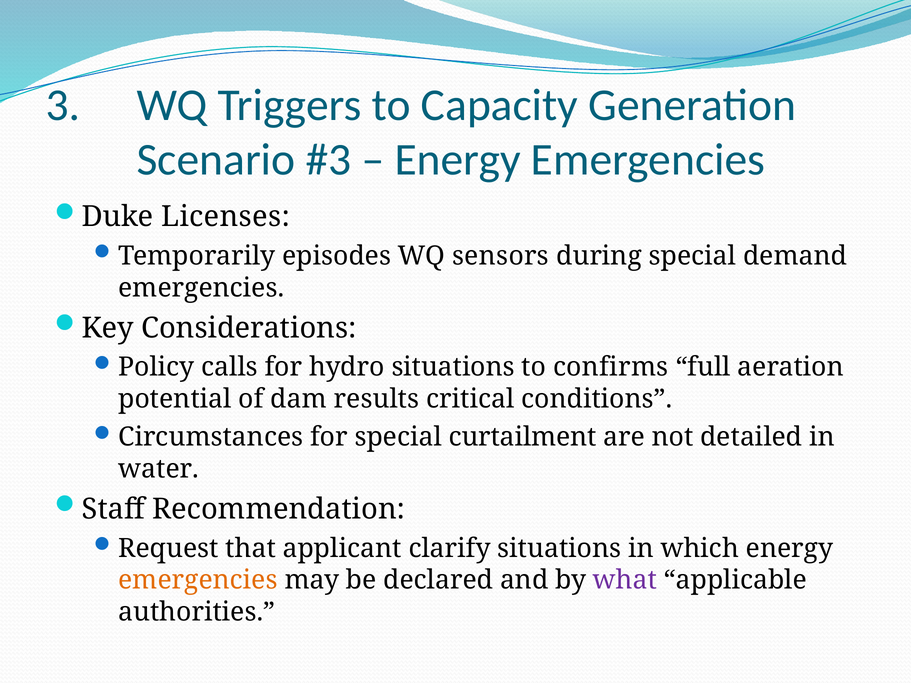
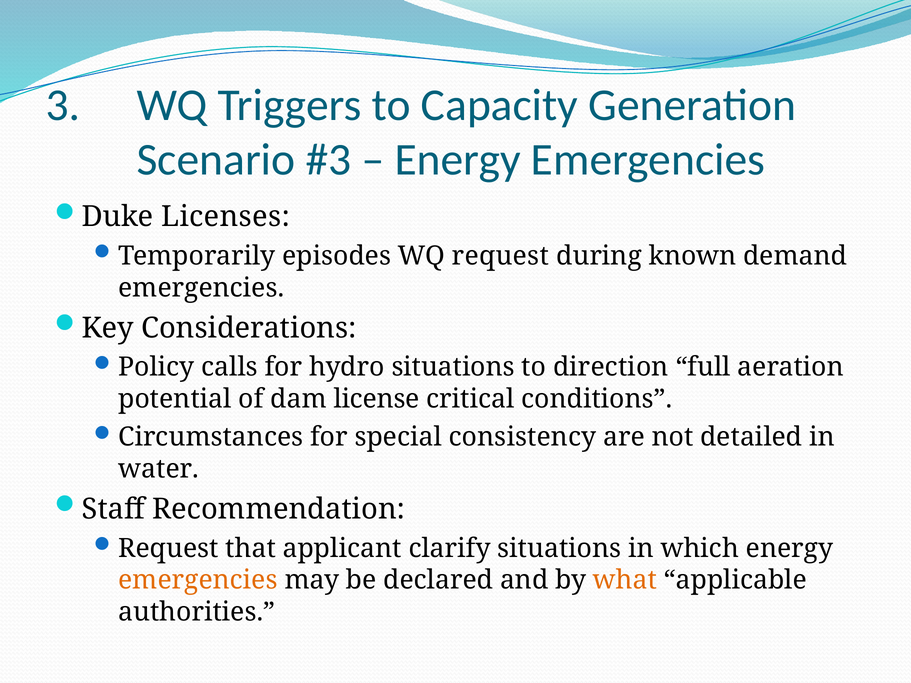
WQ sensors: sensors -> request (501, 256)
during special: special -> known (693, 256)
confirms: confirms -> direction (611, 367)
results: results -> license (377, 399)
curtailment: curtailment -> consistency (522, 437)
what colour: purple -> orange (625, 580)
